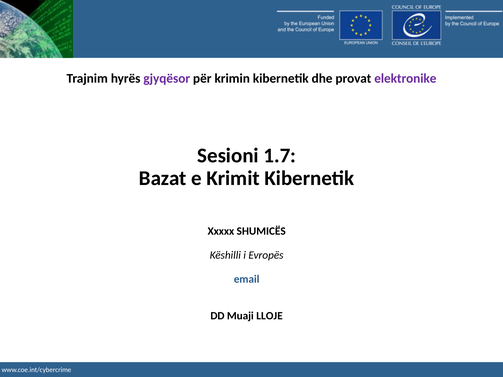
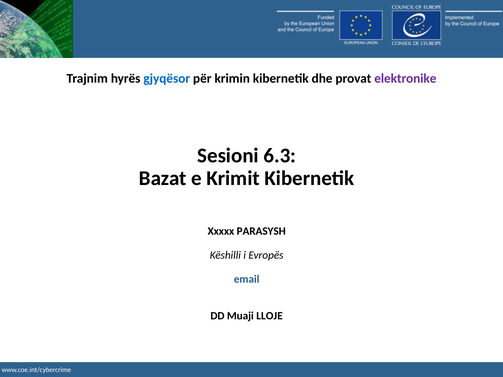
gjyqësor colour: purple -> blue (167, 78)
1.7: 1.7 -> 6.3 (280, 156)
SHUMICËS: SHUMICËS -> PARASYSH (261, 231)
